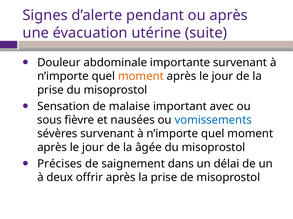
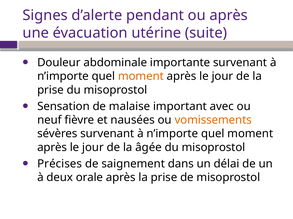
sous: sous -> neuf (49, 120)
vomissements colour: blue -> orange (213, 120)
offrir: offrir -> orale (89, 178)
